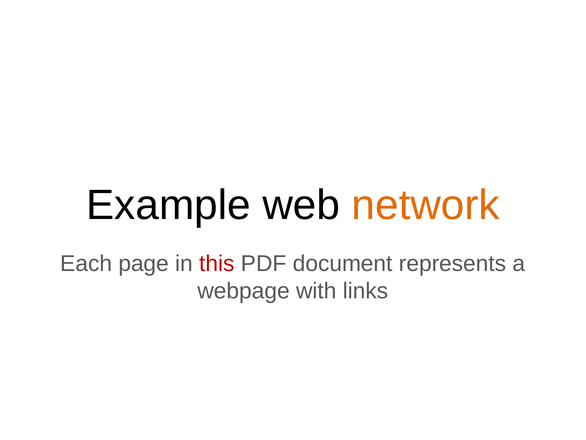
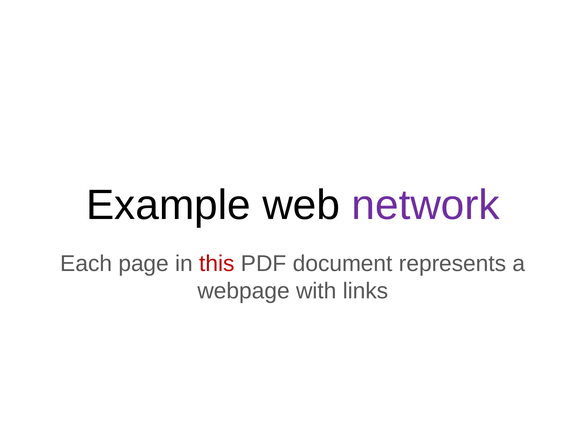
network colour: orange -> purple (426, 205)
